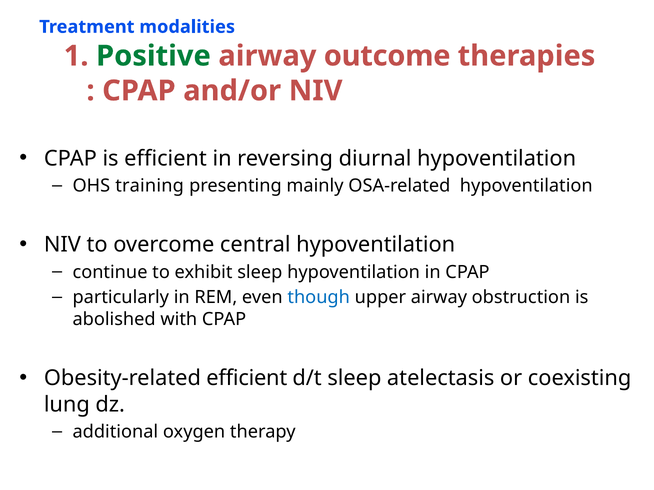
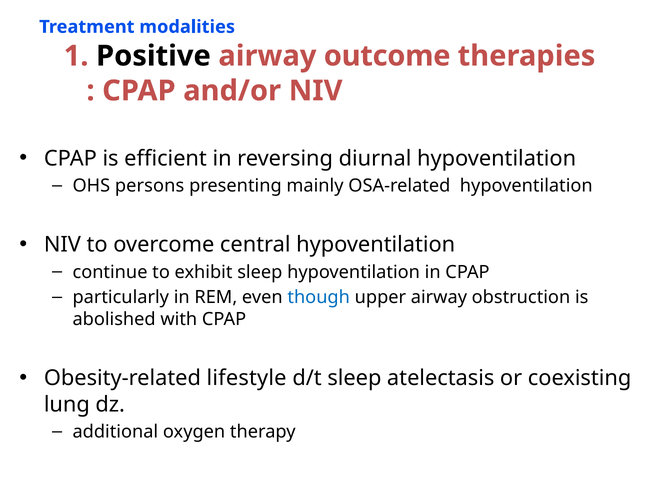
Positive colour: green -> black (153, 56)
training: training -> persons (150, 186)
Obesity-related efficient: efficient -> lifestyle (247, 379)
